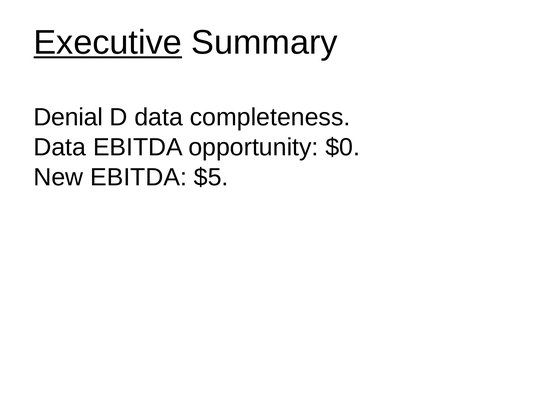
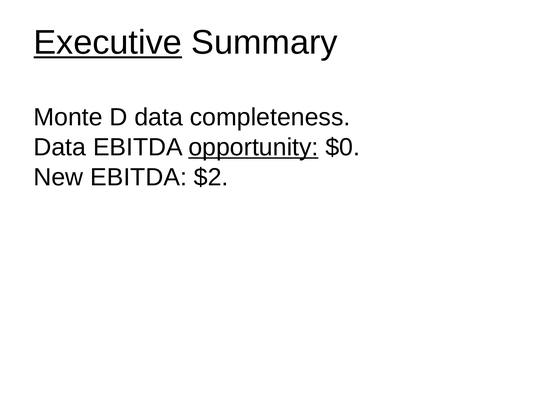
Denial: Denial -> Monte (68, 117)
opportunity underline: none -> present (253, 147)
$5: $5 -> $2 (211, 177)
